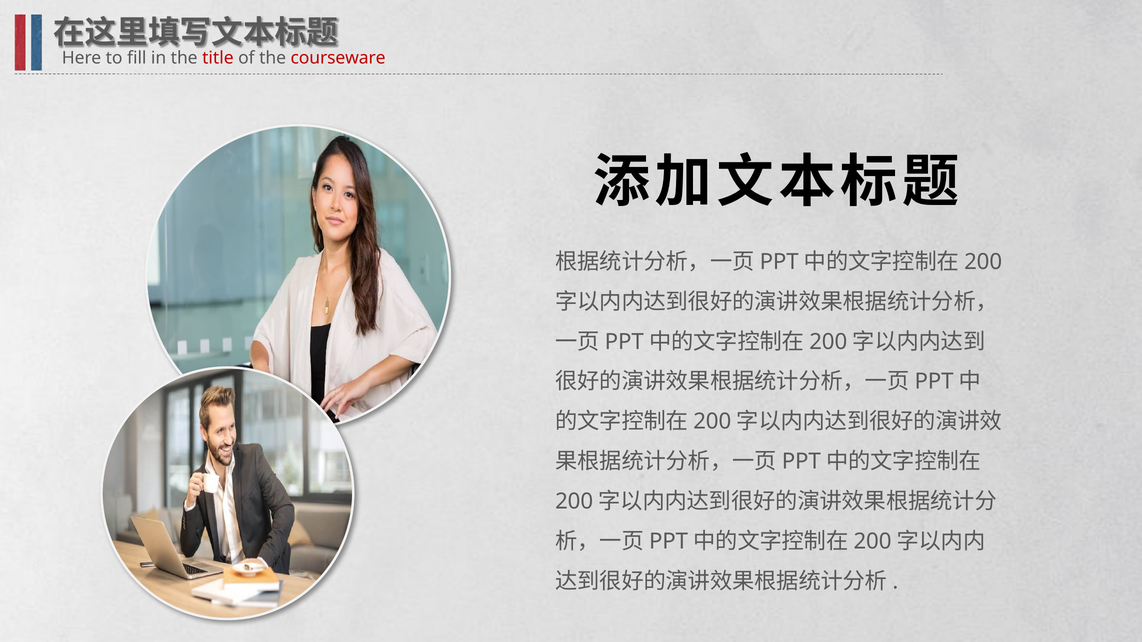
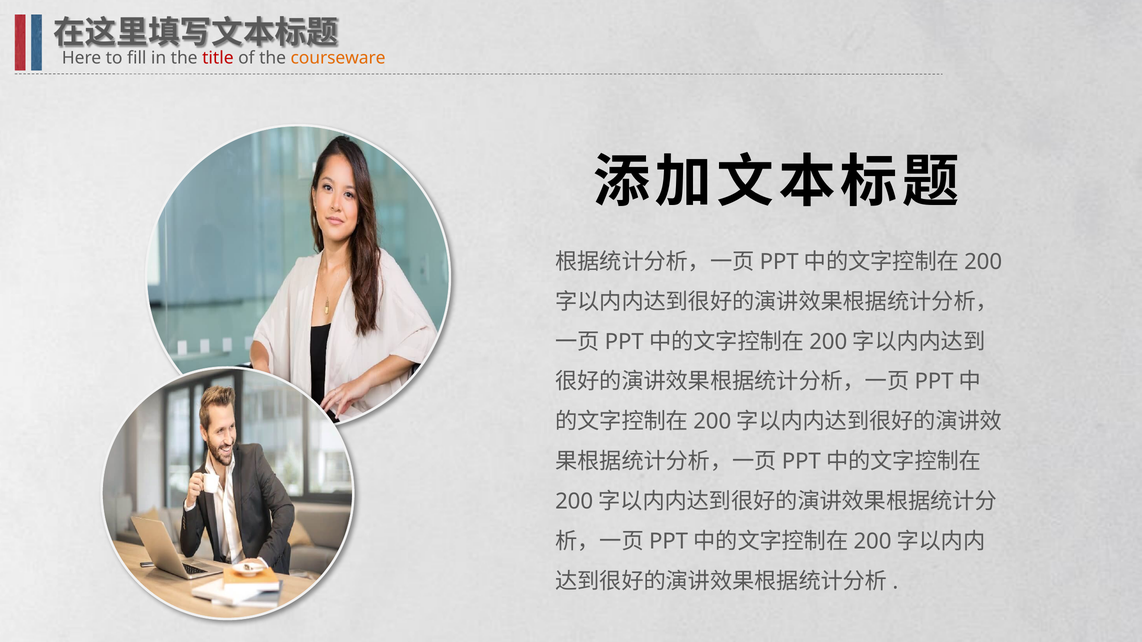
courseware colour: red -> orange (338, 58)
